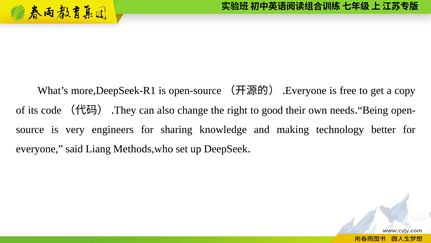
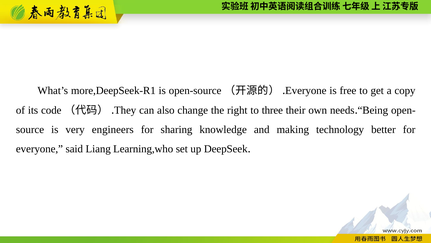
good: good -> three (272, 110)
Methods,who: Methods,who -> Learning,who (143, 149)
